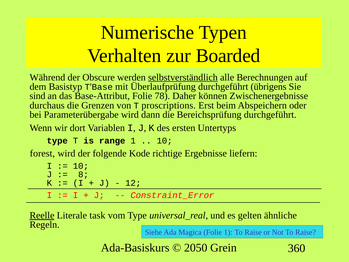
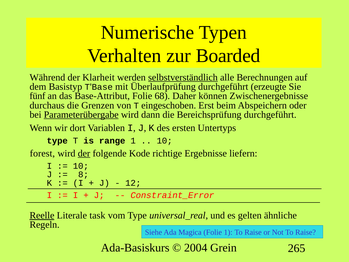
Obscure: Obscure -> Klarheit (99, 77)
übrigens: übrigens -> erzeugte (269, 87)
sind: sind -> fünf (37, 96)
78: 78 -> 68 (162, 96)
proscriptions: proscriptions -> eingeschoben (169, 105)
Parameterübergabe underline: none -> present (81, 115)
der underline: none -> present (84, 153)
2050: 2050 -> 2004 (196, 248)
360: 360 -> 265 (297, 248)
